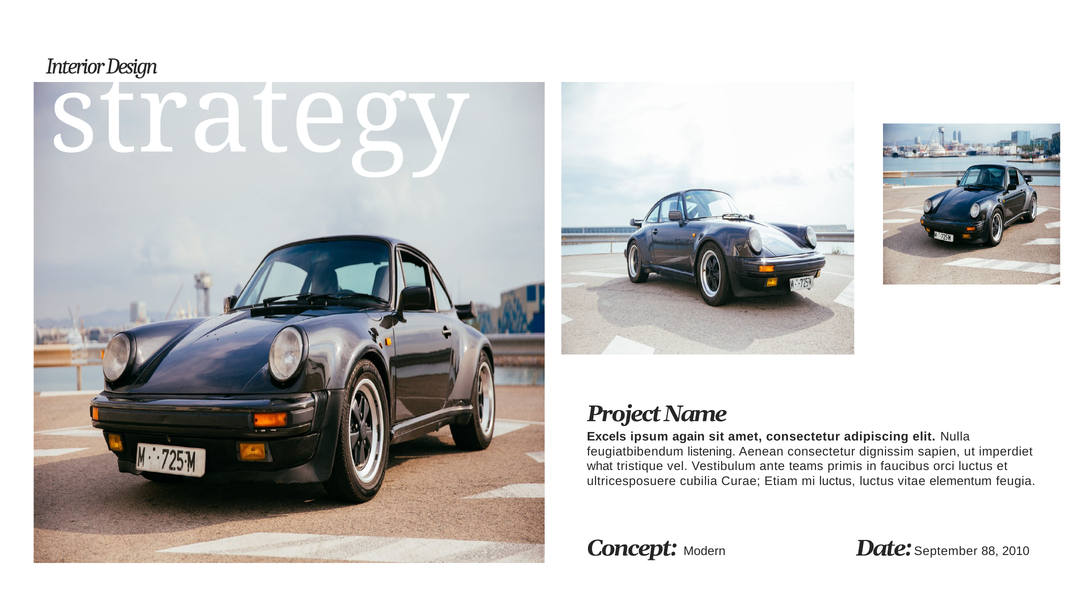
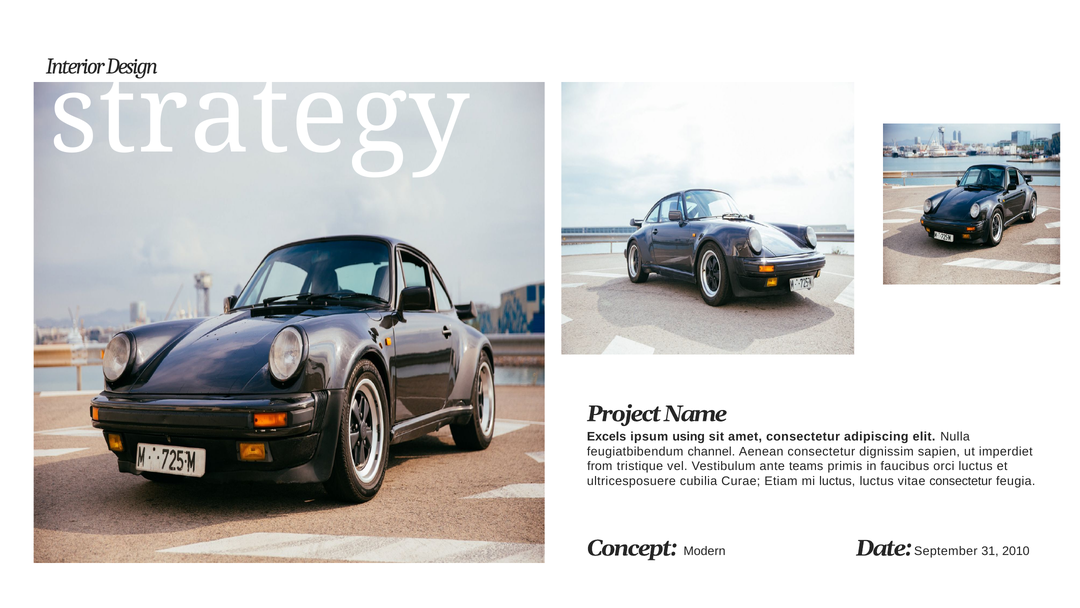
again: again -> using (689, 436)
listening: listening -> channel (711, 451)
what: what -> from (600, 466)
vitae elementum: elementum -> consectetur (961, 481)
88: 88 -> 31 (990, 551)
